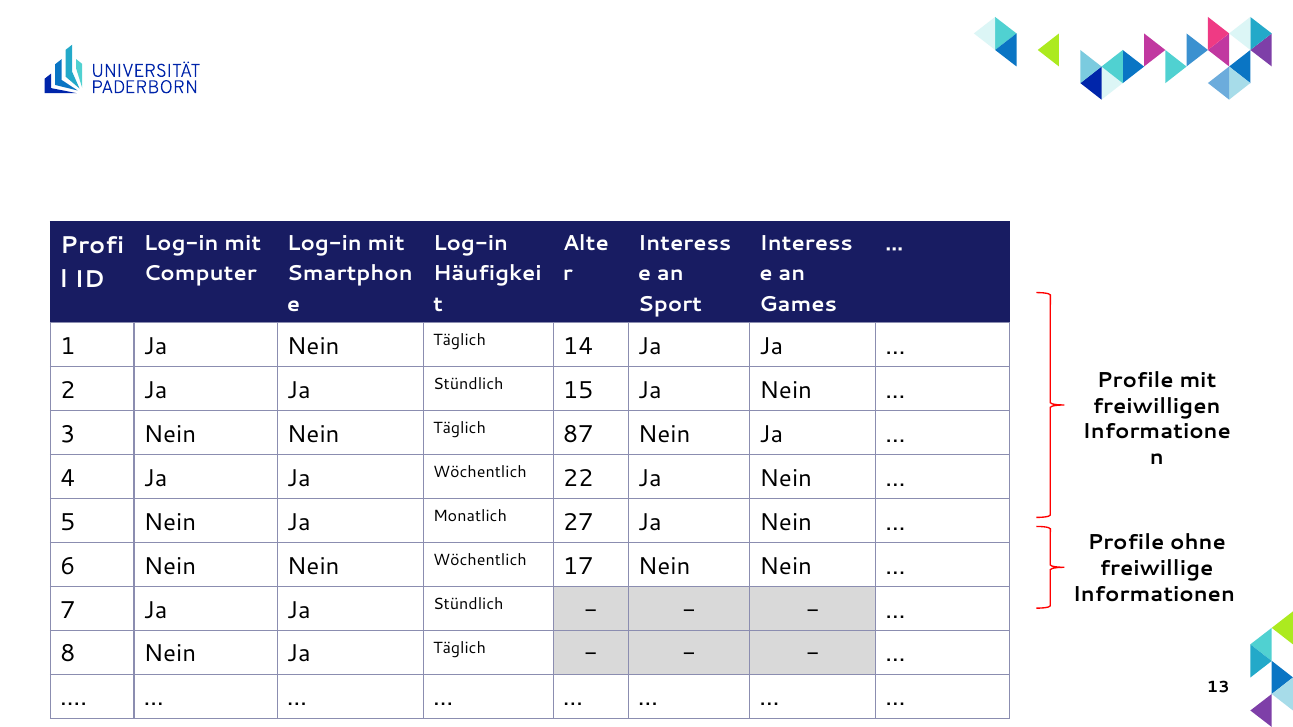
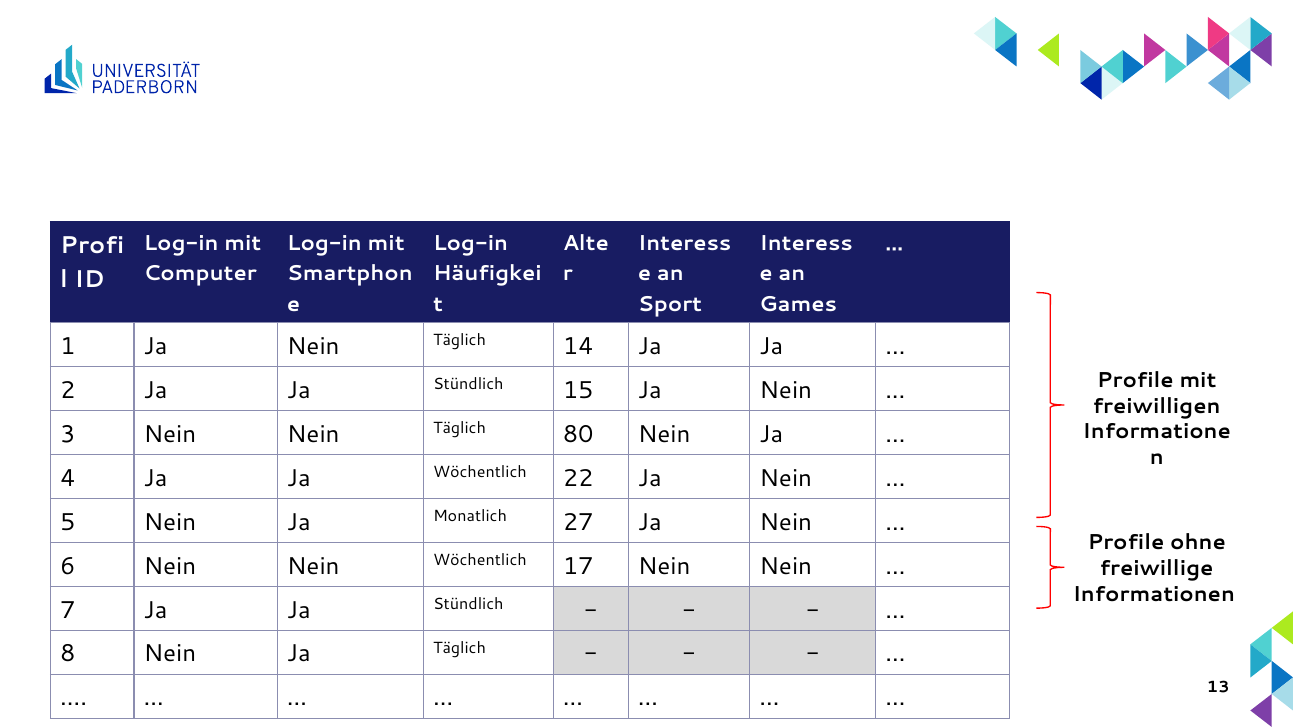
87: 87 -> 80 (578, 434)
